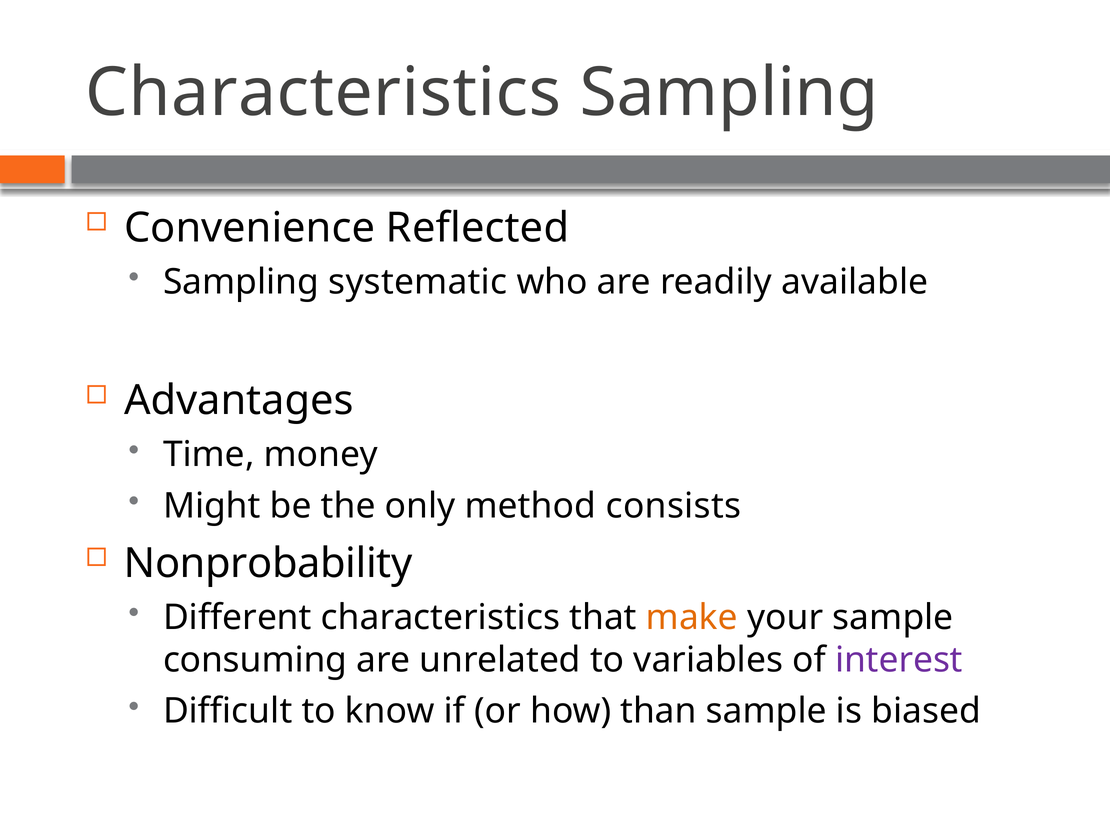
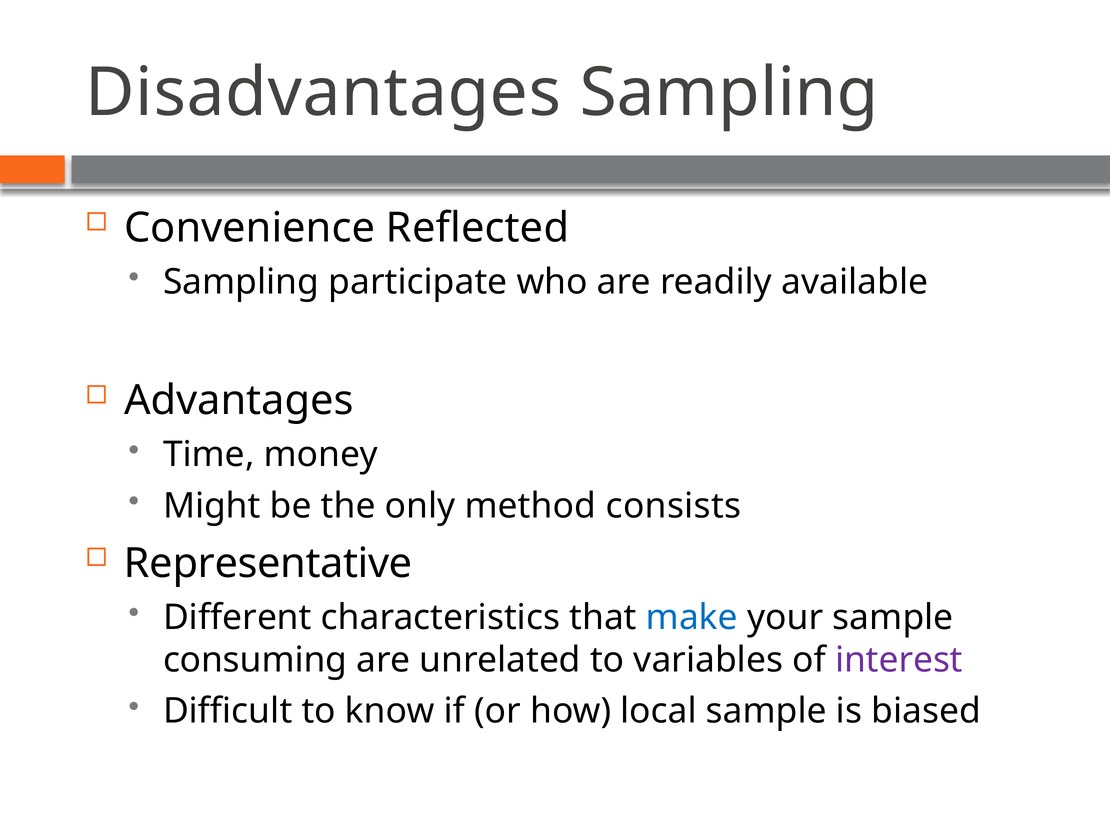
Characteristics: Characteristics -> Disadvantages (323, 93)
systematic: systematic -> participate (418, 282)
Nonprobability: Nonprobability -> Representative (268, 563)
make colour: orange -> blue (692, 617)
than: than -> local (659, 711)
